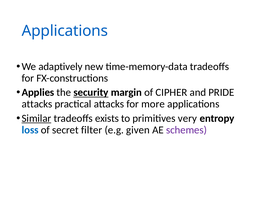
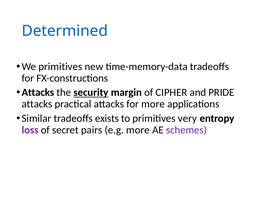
Applications: Applications -> Determined (65, 31)
We adaptively: adaptively -> primitives (60, 67)
Applies: Applies -> Attacks (38, 93)
Similar underline: present -> none (36, 119)
loss colour: blue -> purple (30, 130)
filter: filter -> pairs (92, 130)
e.g given: given -> more (138, 130)
